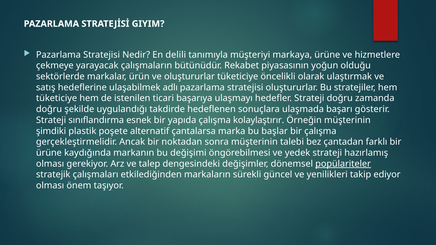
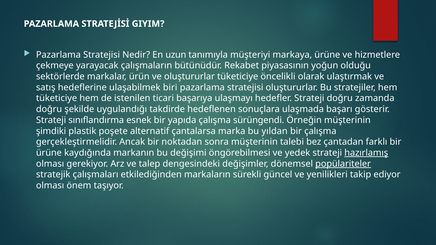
delili: delili -> uzun (176, 55)
adlı: adlı -> biri (170, 87)
kolaylaştırır: kolaylaştırır -> sürüngendi (259, 120)
başlar: başlar -> yıldan (275, 131)
hazırlamış underline: none -> present (366, 153)
